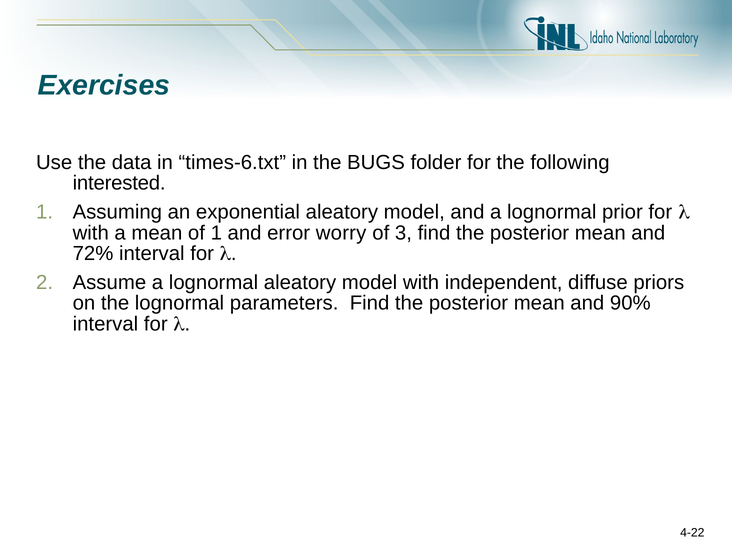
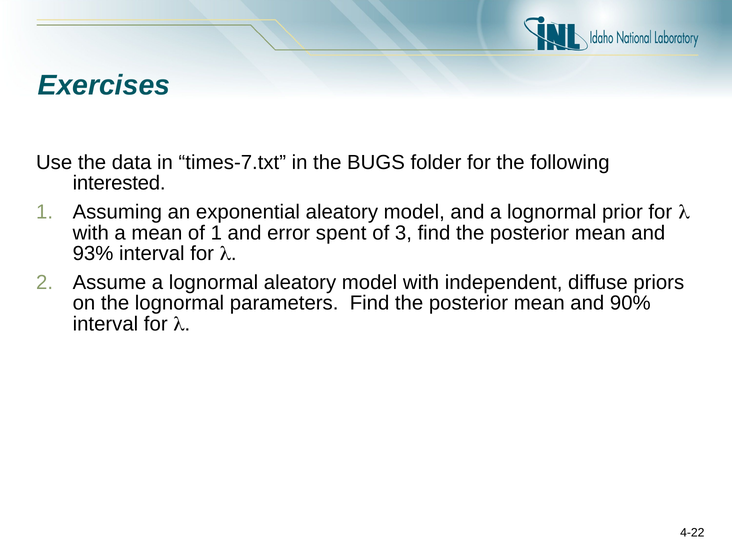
times-6.txt: times-6.txt -> times-7.txt (232, 162)
worry: worry -> spent (341, 233)
72%: 72% -> 93% (93, 254)
